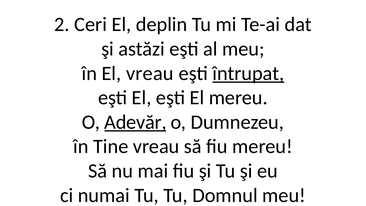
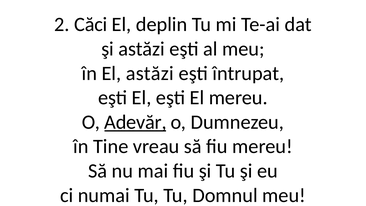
Ceri: Ceri -> Căci (91, 24)
El vreau: vreau -> astăzi (150, 73)
întrupat underline: present -> none (248, 73)
